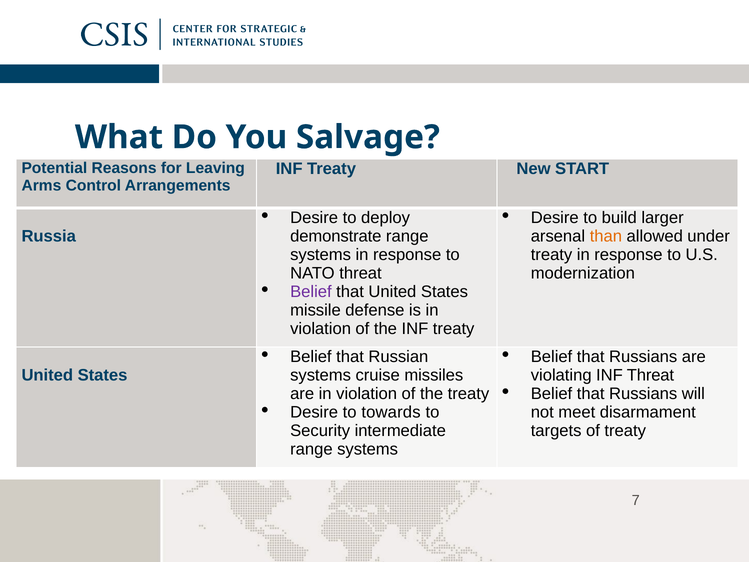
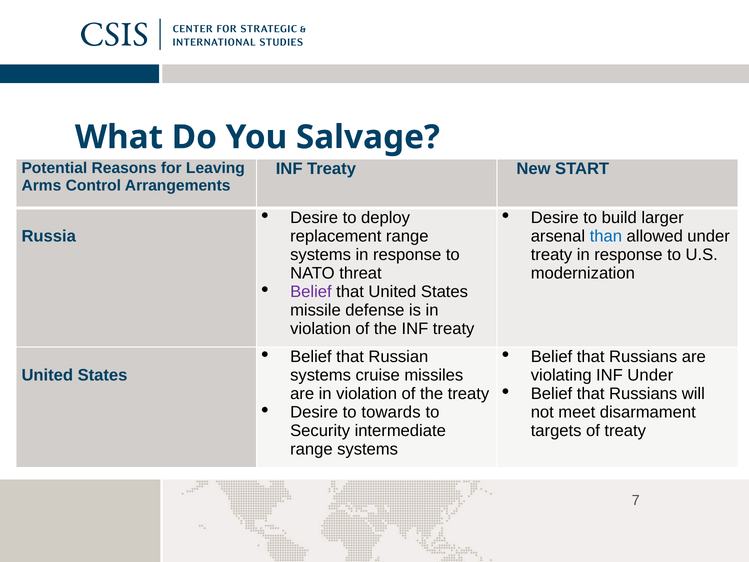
demonstrate: demonstrate -> replacement (336, 236)
than colour: orange -> blue (606, 236)
INF Threat: Threat -> Under (650, 375)
